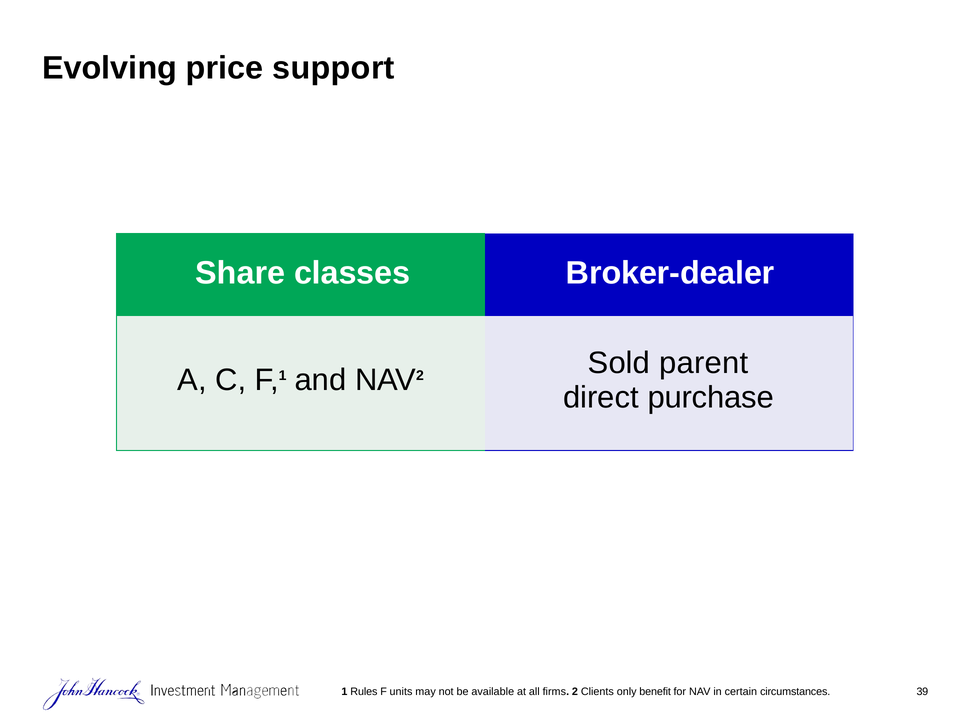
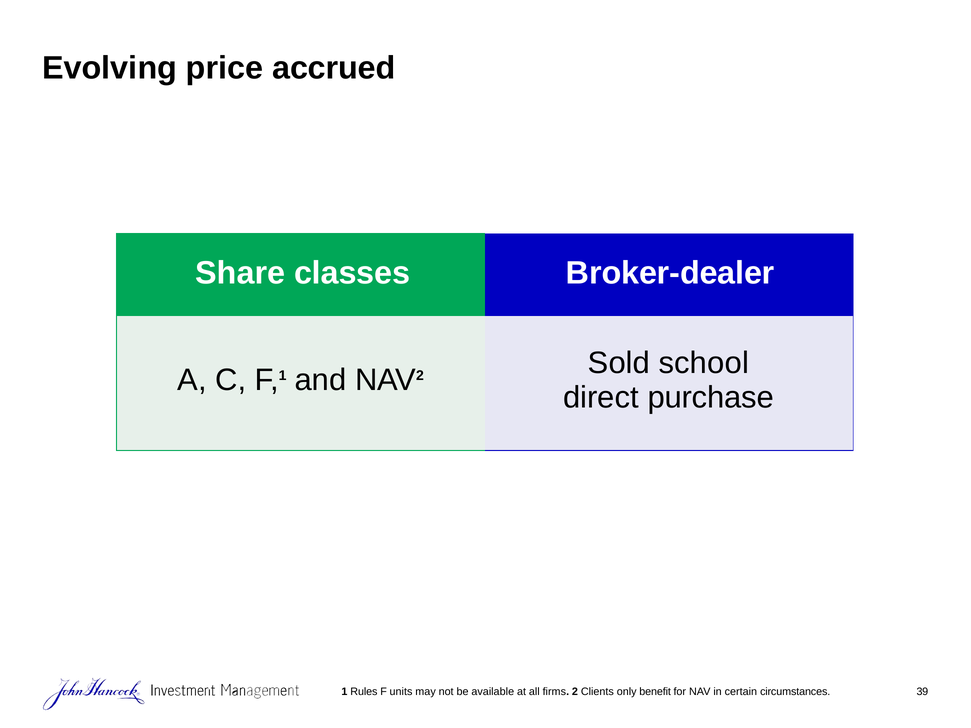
support: support -> accrued (334, 68)
parent: parent -> school (704, 363)
